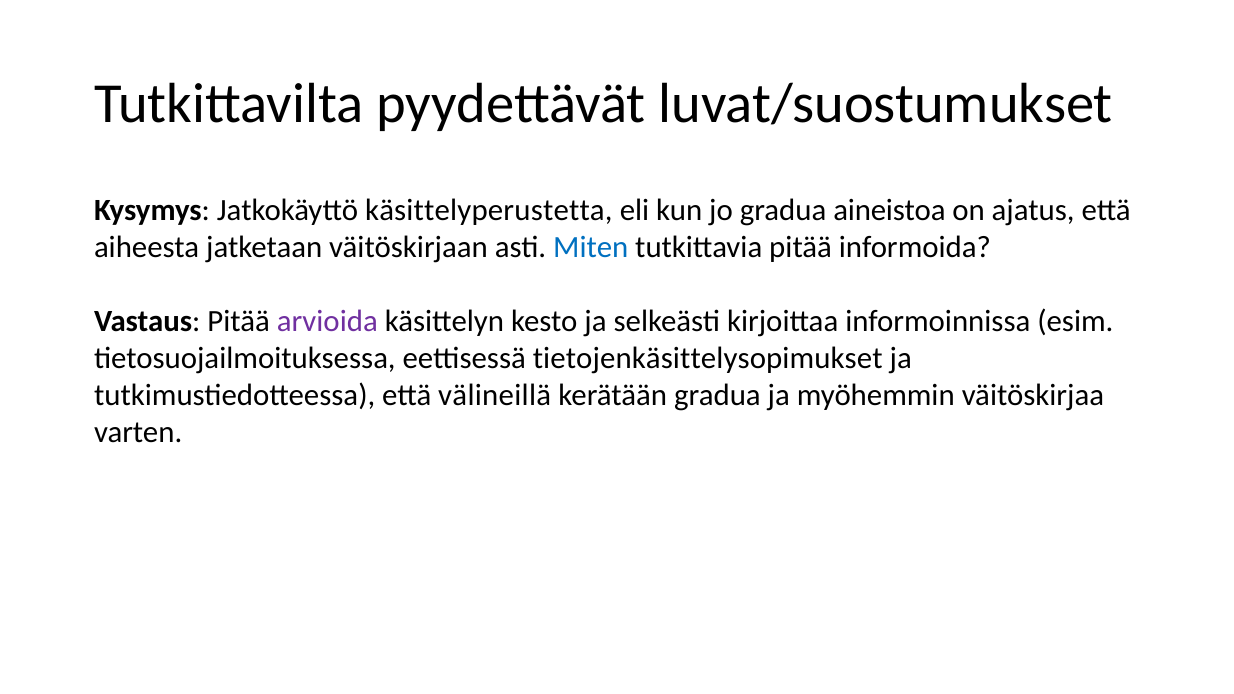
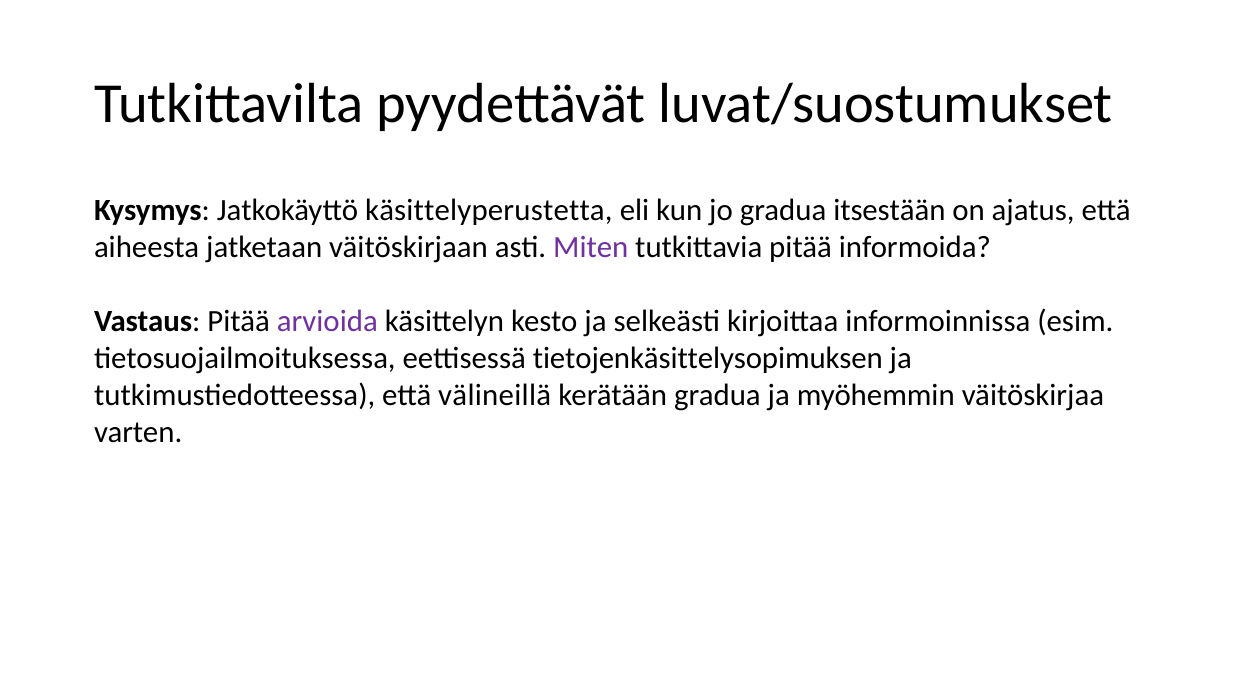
aineistoa: aineistoa -> itsestään (889, 210)
Miten colour: blue -> purple (591, 247)
tietojenkäsittelysopimukset: tietojenkäsittelysopimukset -> tietojenkäsittelysopimuksen (708, 358)
